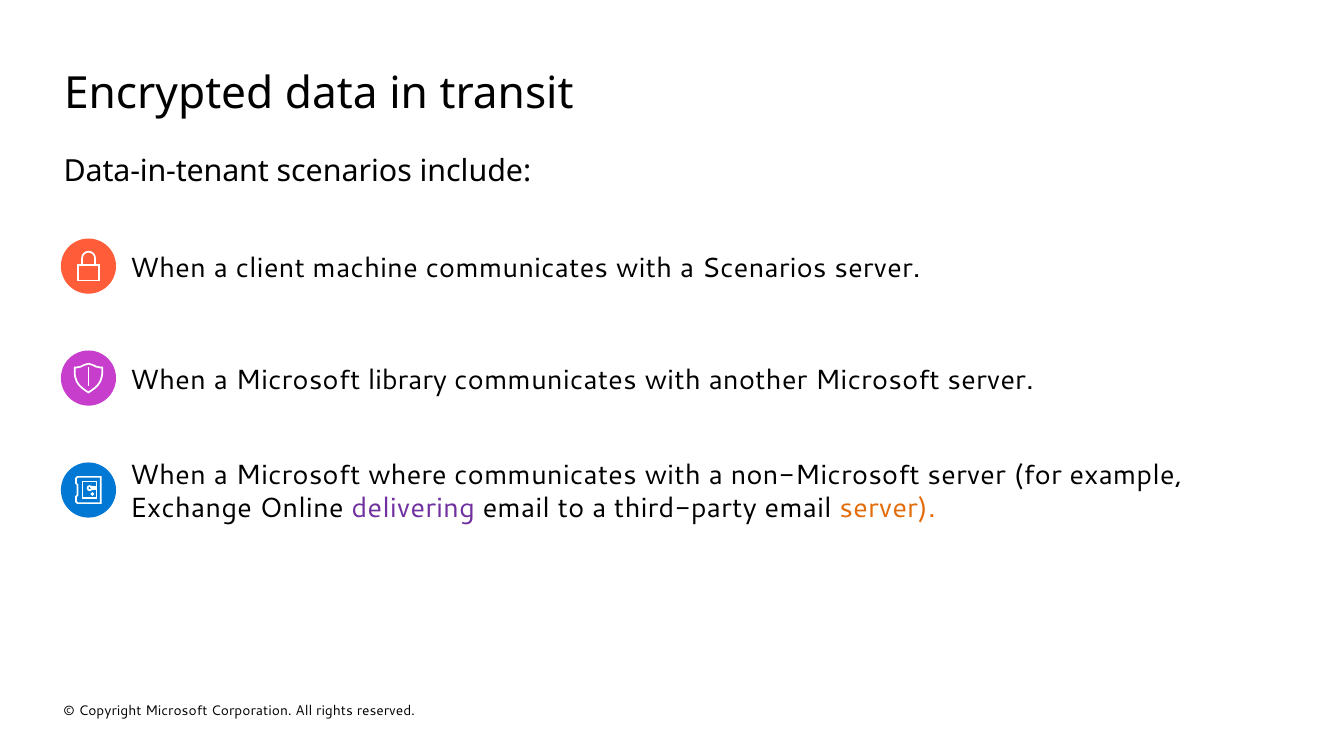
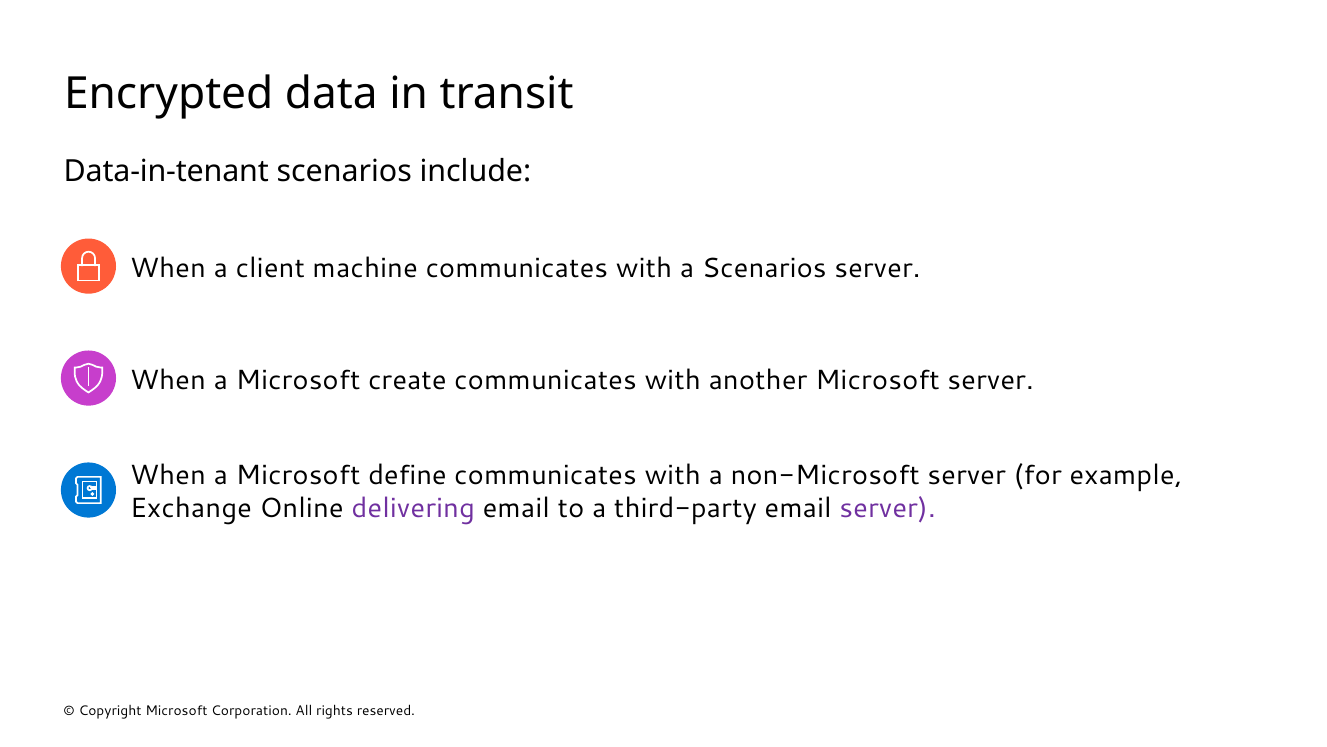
library: library -> create (407, 380)
where: where -> define (407, 475)
server colour: orange -> purple (888, 508)
